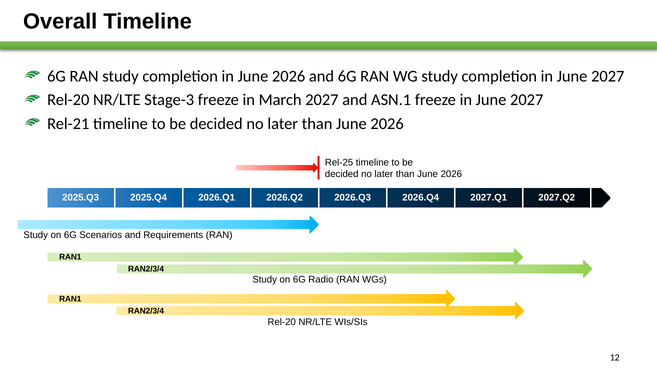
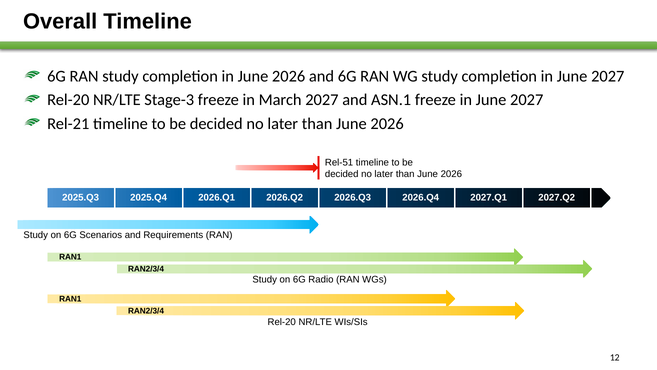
Rel-25: Rel-25 -> Rel-51 (339, 162)
